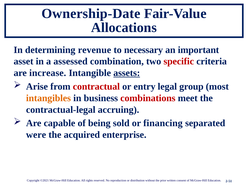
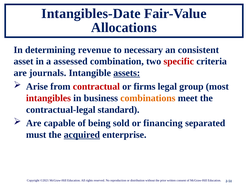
Ownership-Date: Ownership-Date -> Intangibles-Date (91, 13)
important: important -> consistent (198, 50)
increase: increase -> journals (48, 73)
entry: entry -> firms (145, 86)
intangibles colour: orange -> red (48, 98)
combinations colour: red -> orange (148, 98)
accruing: accruing -> standard (119, 110)
were: were -> must (36, 135)
acquired underline: none -> present (82, 135)
